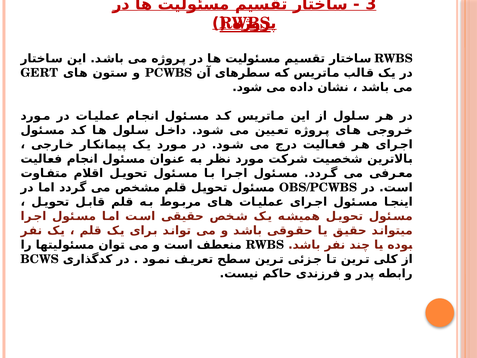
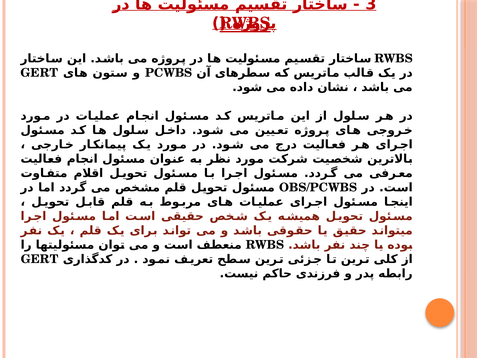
BCWS: BCWS -> GERT (40, 259)
